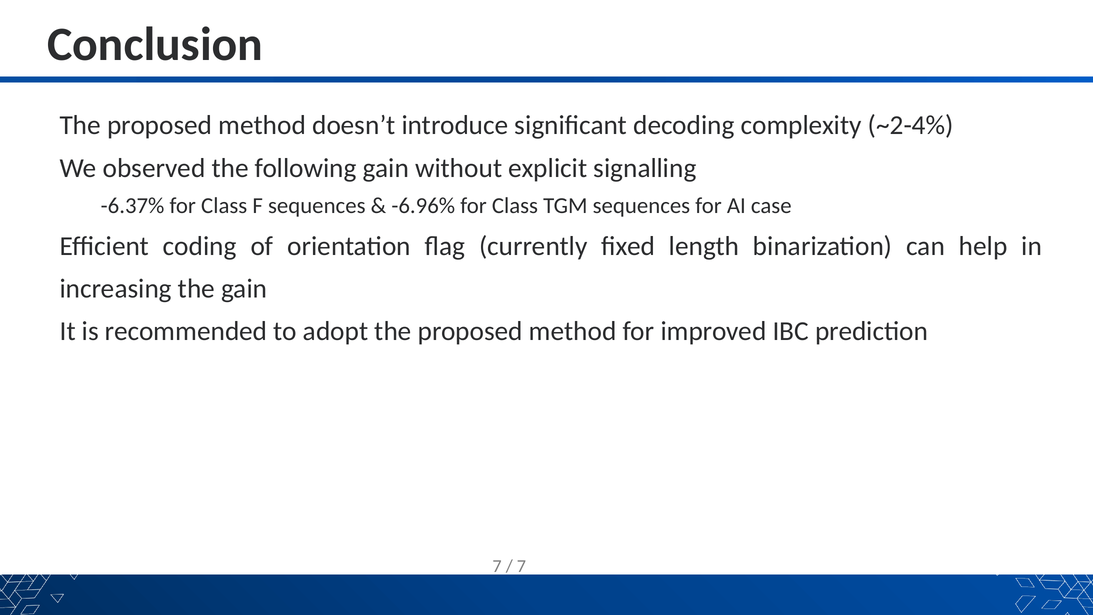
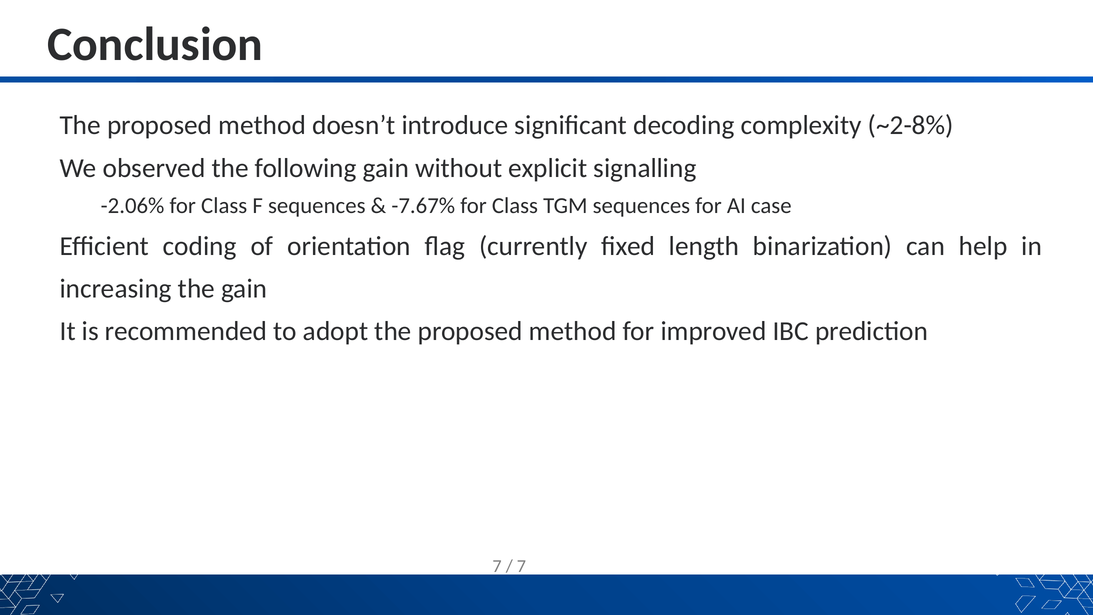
~2-4%: ~2-4% -> ~2-8% (911, 125)
-6.37%: -6.37% -> -2.06% (133, 206)
-6.96%: -6.96% -> -7.67% (423, 206)
